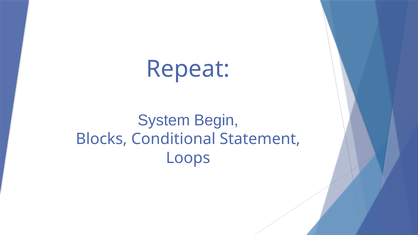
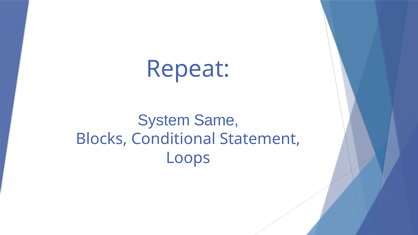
Begin: Begin -> Same (216, 120)
